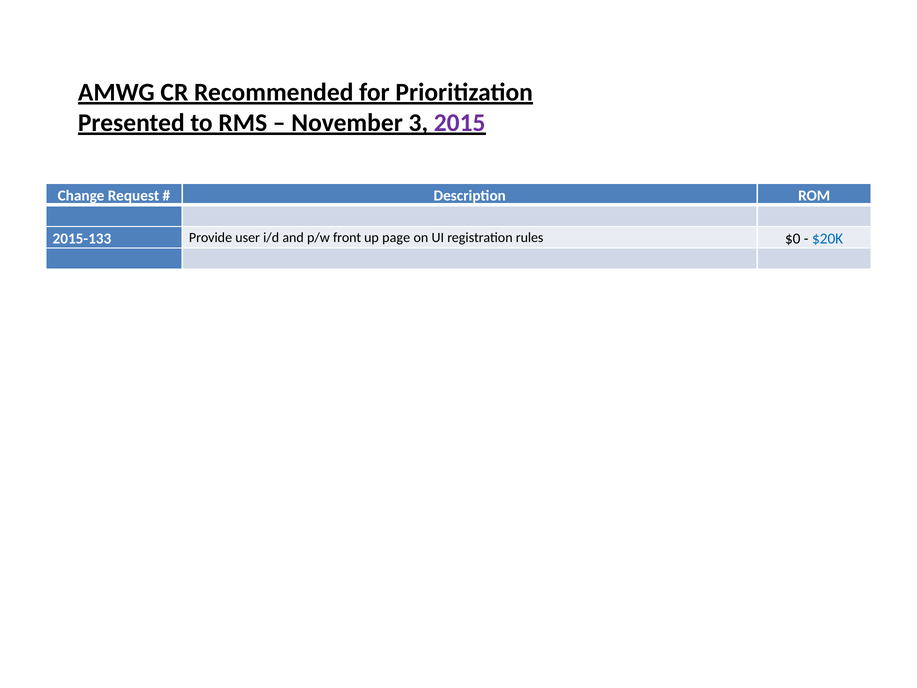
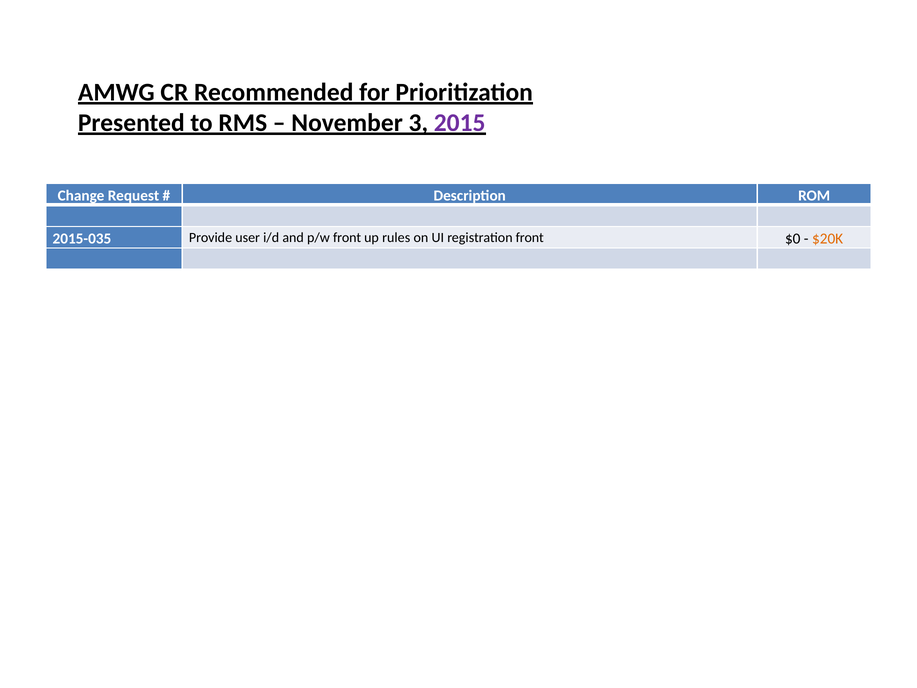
2015-133: 2015-133 -> 2015-035 (82, 239)
page: page -> rules (396, 238)
registration rules: rules -> front (530, 238)
$20K colour: blue -> orange (828, 239)
